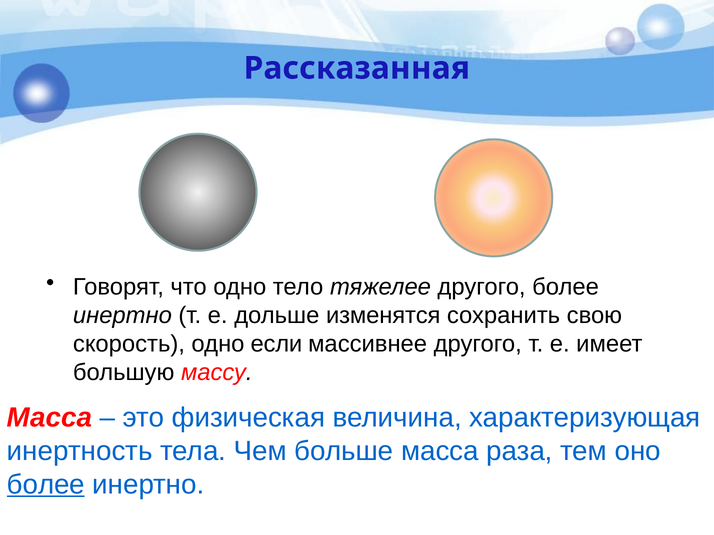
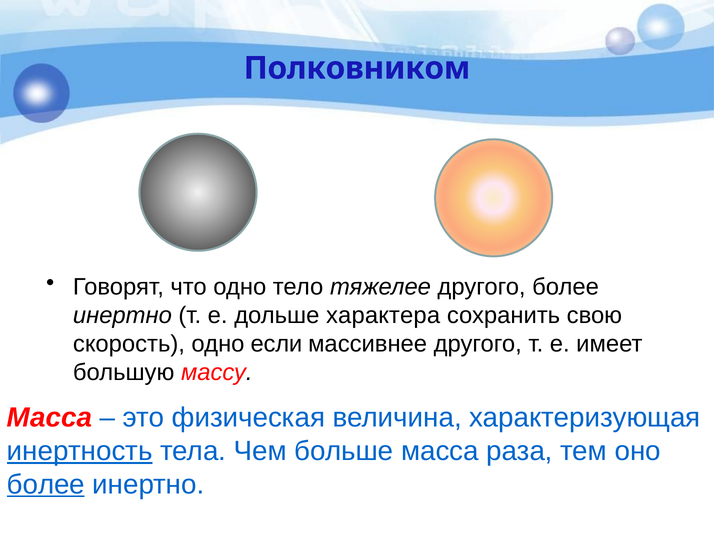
Рассказанная: Рассказанная -> Полковником (357, 68)
изменятся: изменятся -> характера (383, 316)
инертность underline: none -> present (80, 451)
